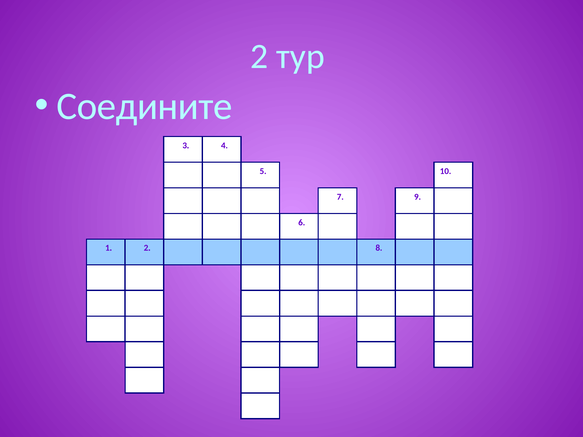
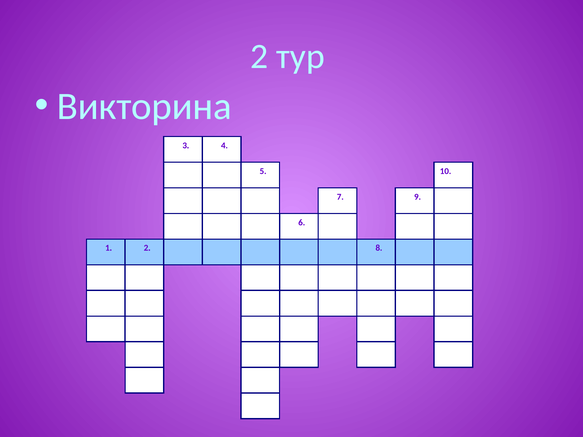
Соедините: Соедините -> Викторина (144, 106)
